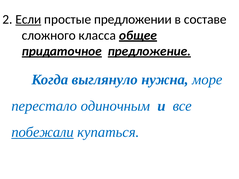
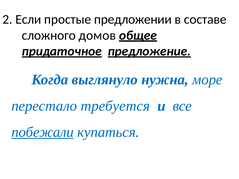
Если underline: present -> none (28, 19)
класса: класса -> домов (97, 35)
одиночным: одиночным -> требуется (115, 106)
